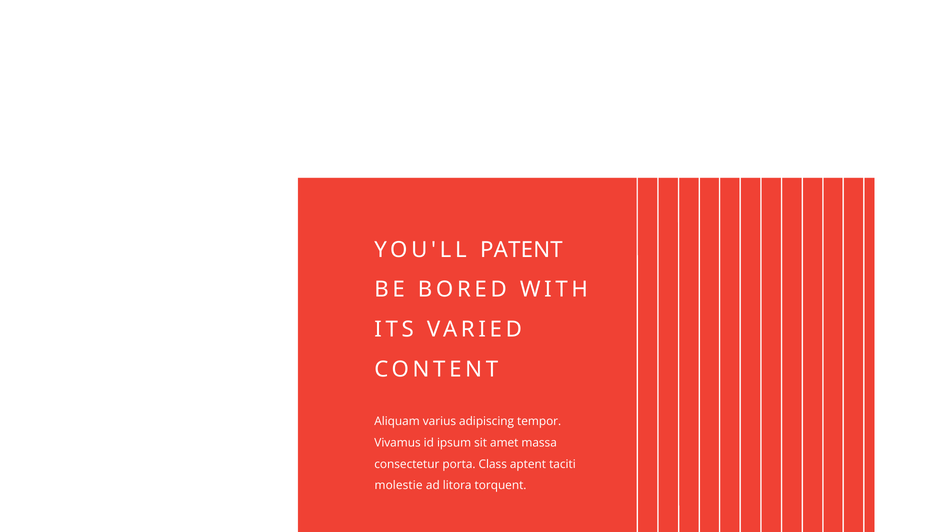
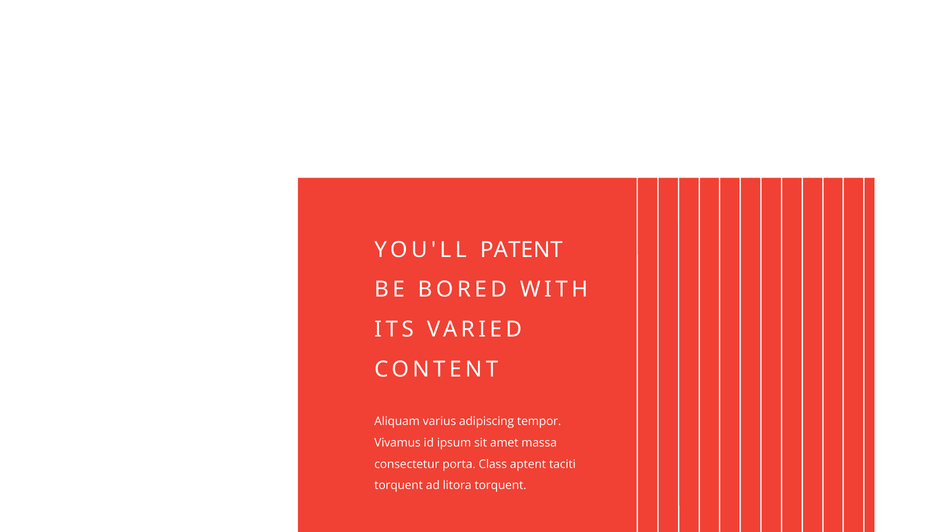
molestie: molestie -> torquent (399, 486)
